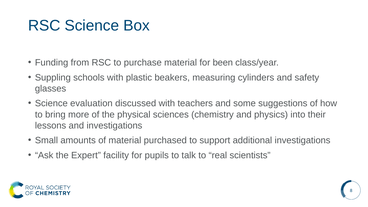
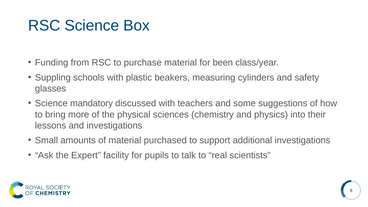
evaluation: evaluation -> mandatory (91, 103)
